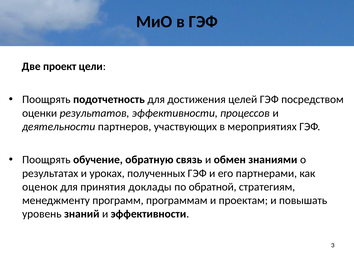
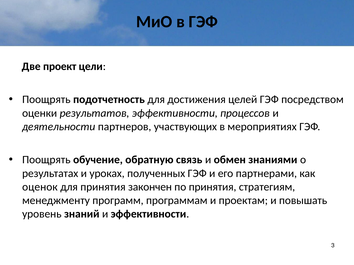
доклады: доклады -> закончен (150, 187)
по обратной: обратной -> принятия (213, 187)
